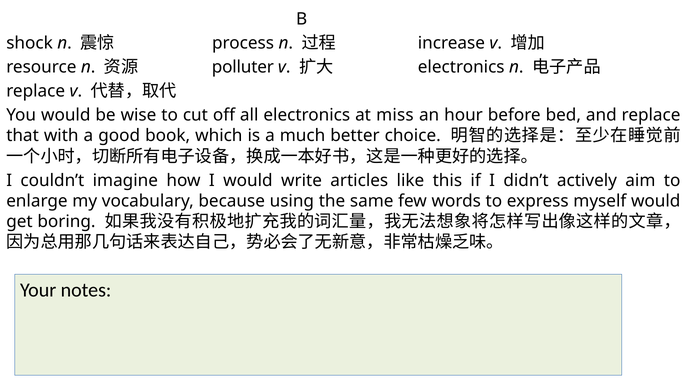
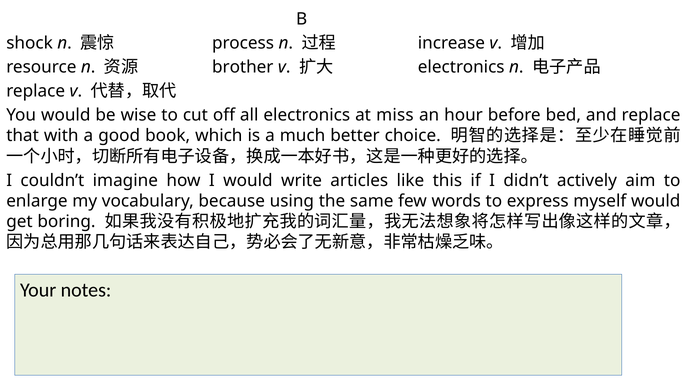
polluter: polluter -> brother (243, 67)
